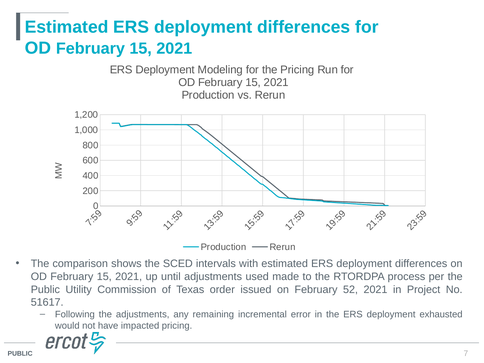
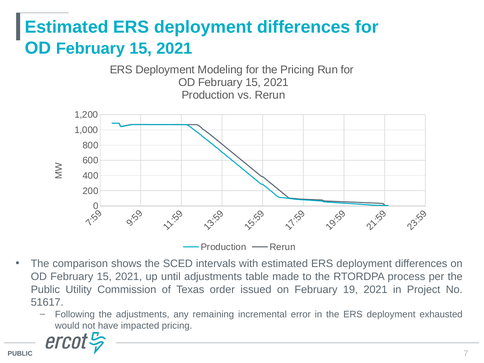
used: used -> table (257, 277)
52: 52 -> 19 (350, 289)
